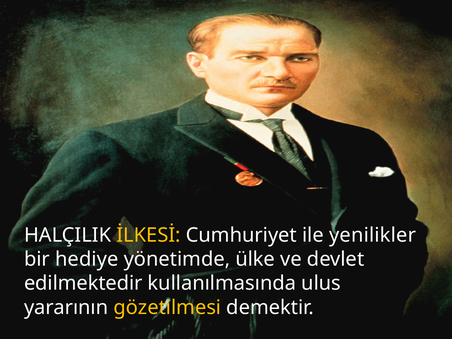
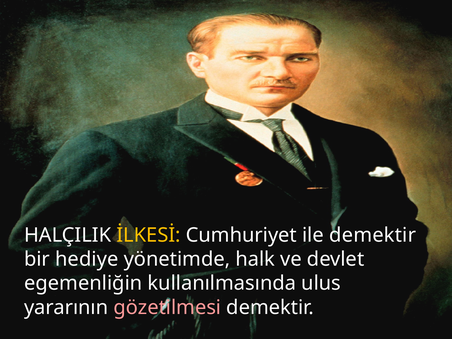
ile yenilikler: yenilikler -> demektir (373, 235)
ülke: ülke -> halk (255, 259)
edilmektedir: edilmektedir -> egemenliğin (83, 283)
gözetilmesi colour: yellow -> pink (167, 307)
